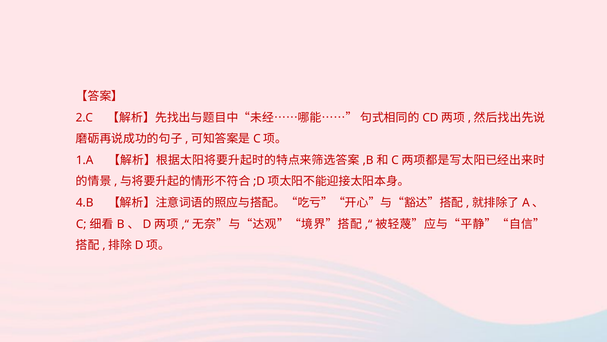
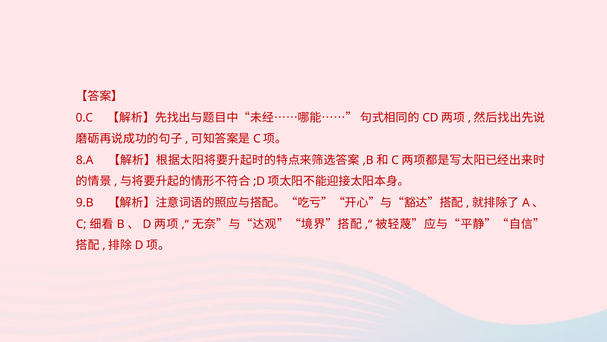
2.C: 2.C -> 0.C (84, 118)
1.A: 1.A -> 8.A (85, 160)
4.B: 4.B -> 9.B (85, 203)
